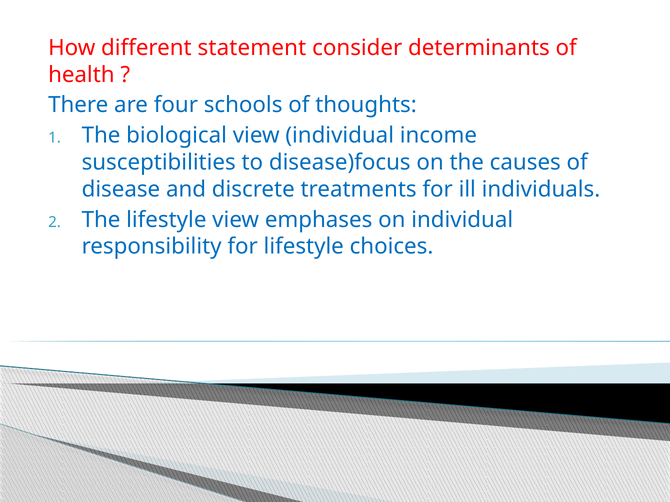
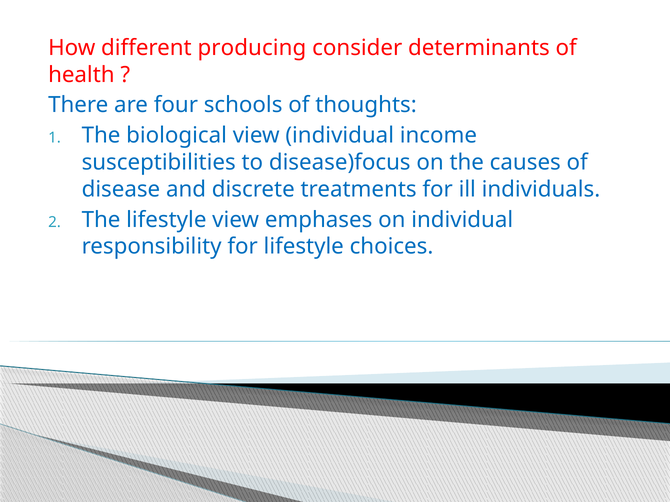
statement: statement -> producing (252, 48)
